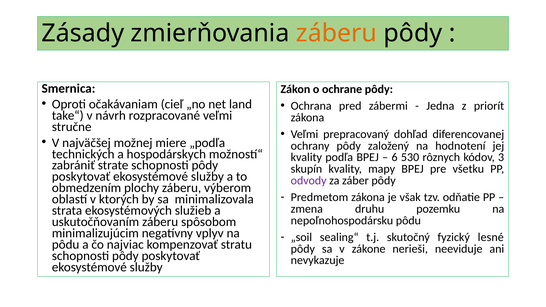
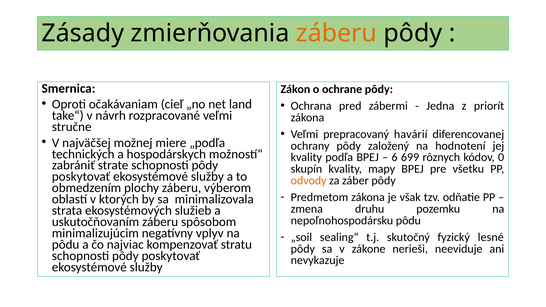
dohľad: dohľad -> havárií (411, 134)
530: 530 -> 699 (410, 157)
3: 3 -> 0 (501, 157)
odvody colour: purple -> orange (309, 181)
